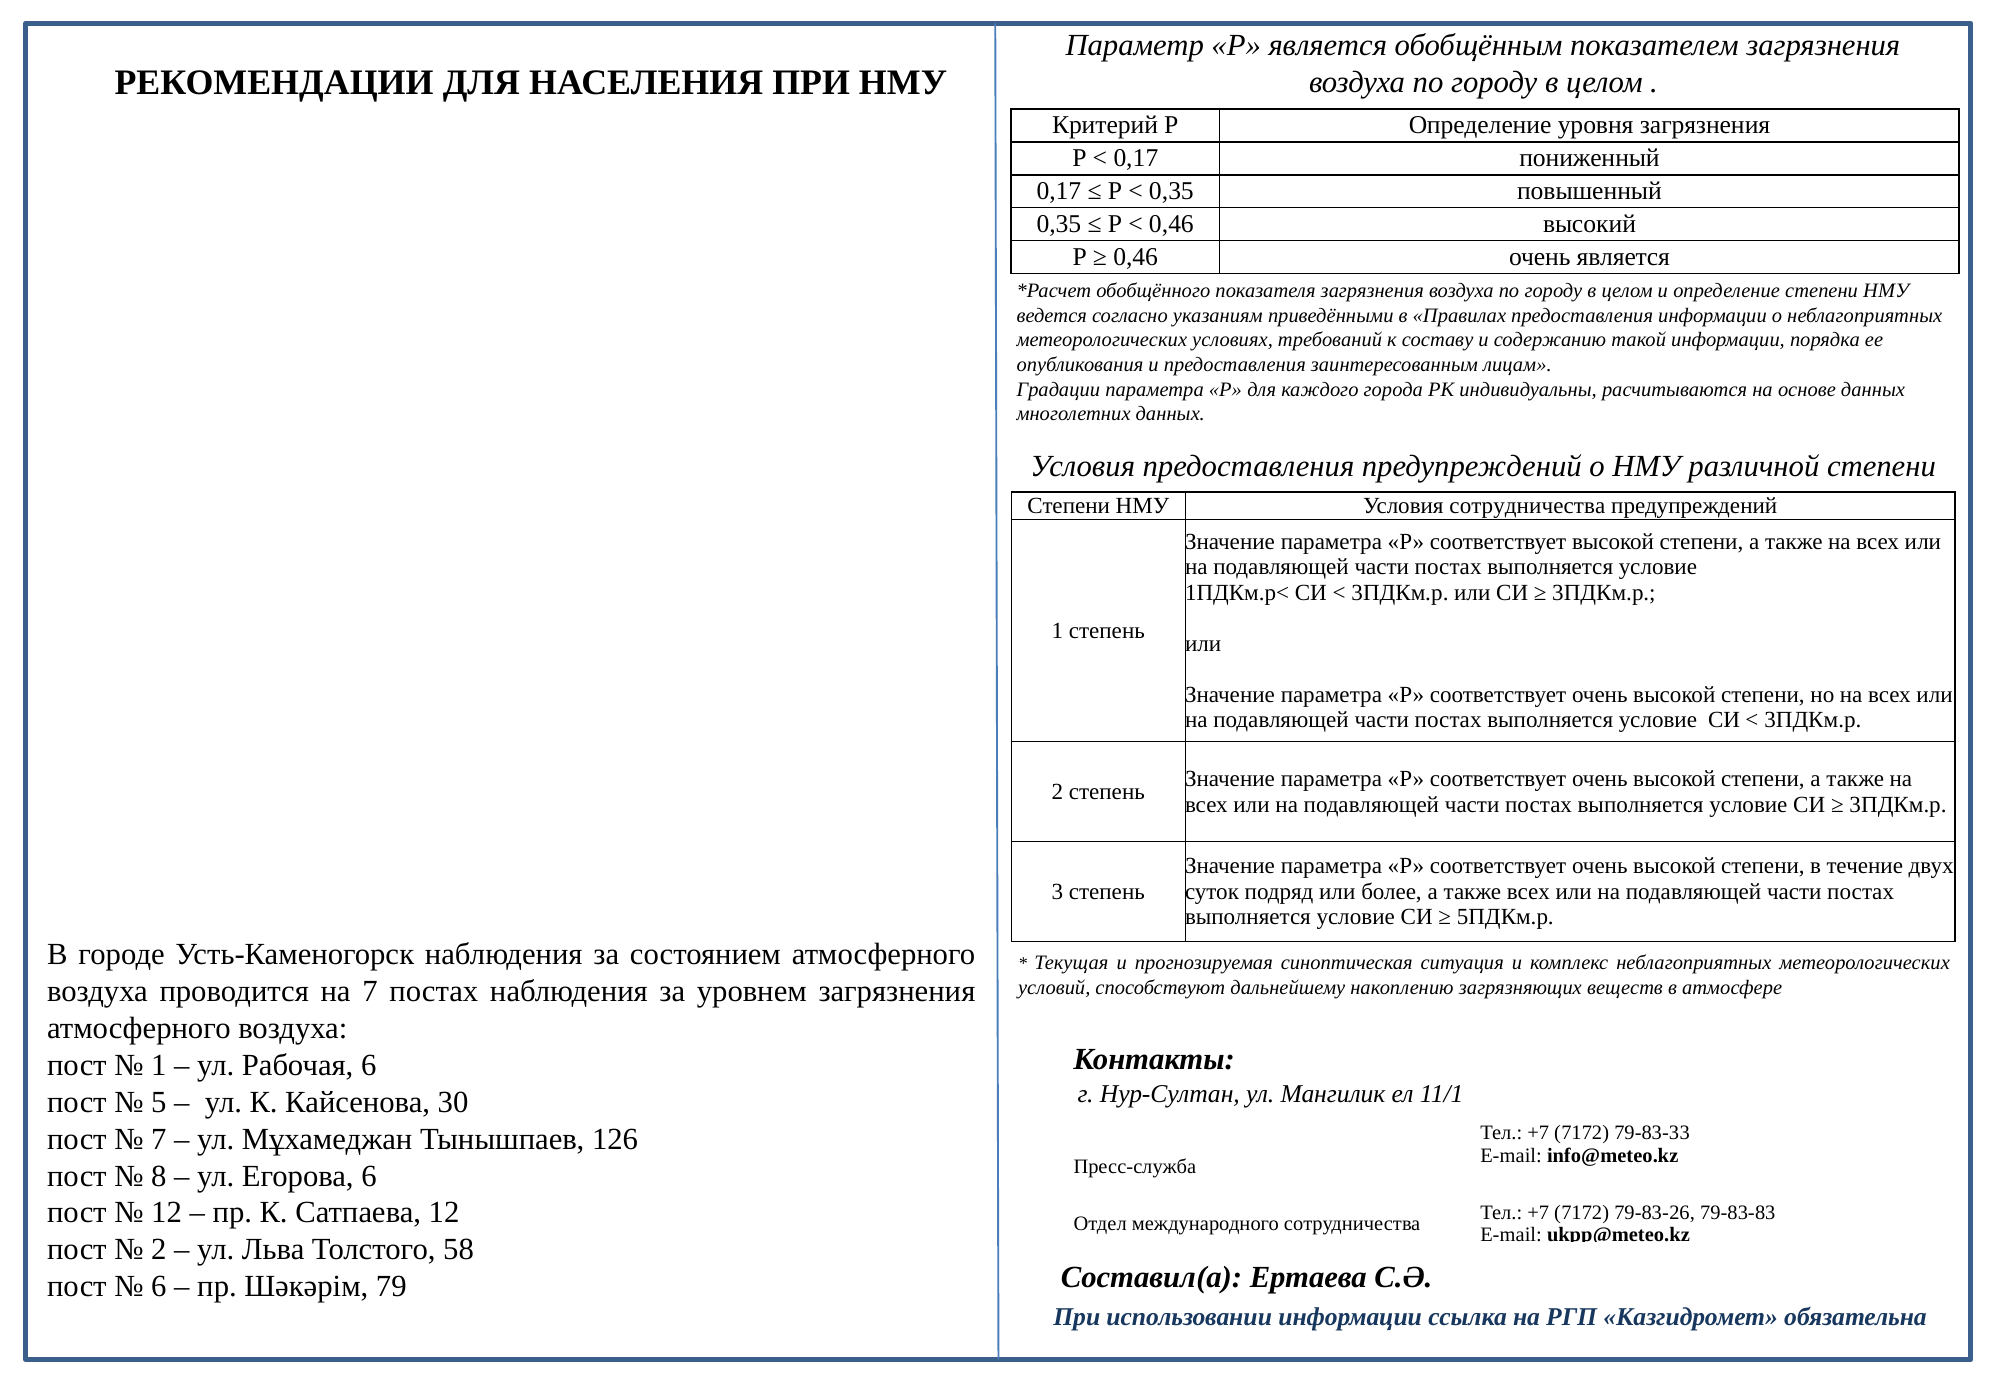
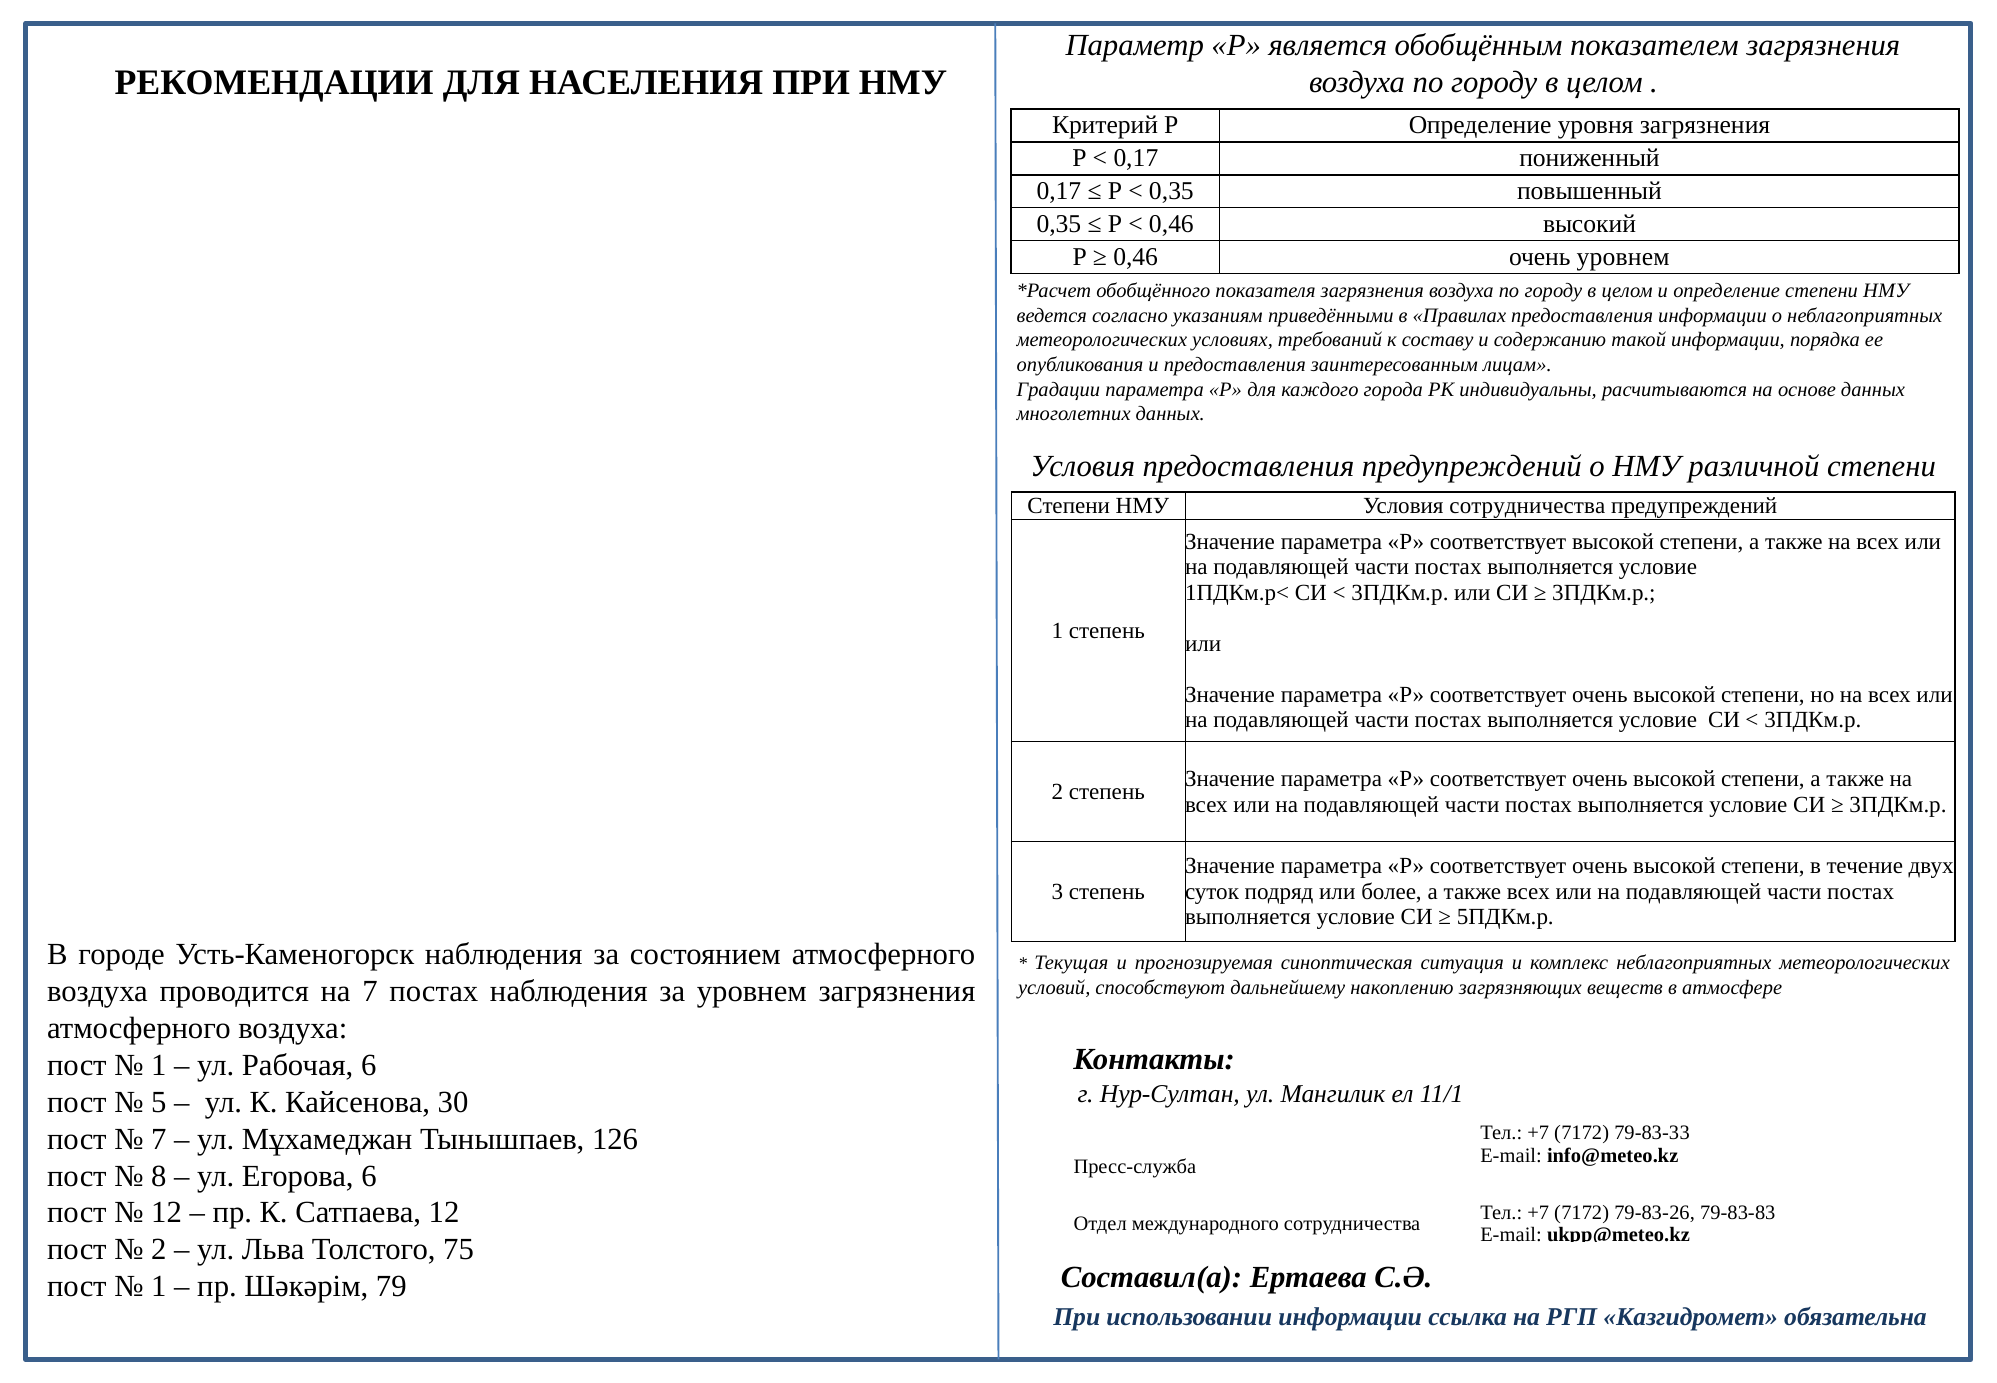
очень является: является -> уровнем (1623, 257)
58: 58 -> 75 (459, 1249)
6: 6 -> 1 (159, 1286)
